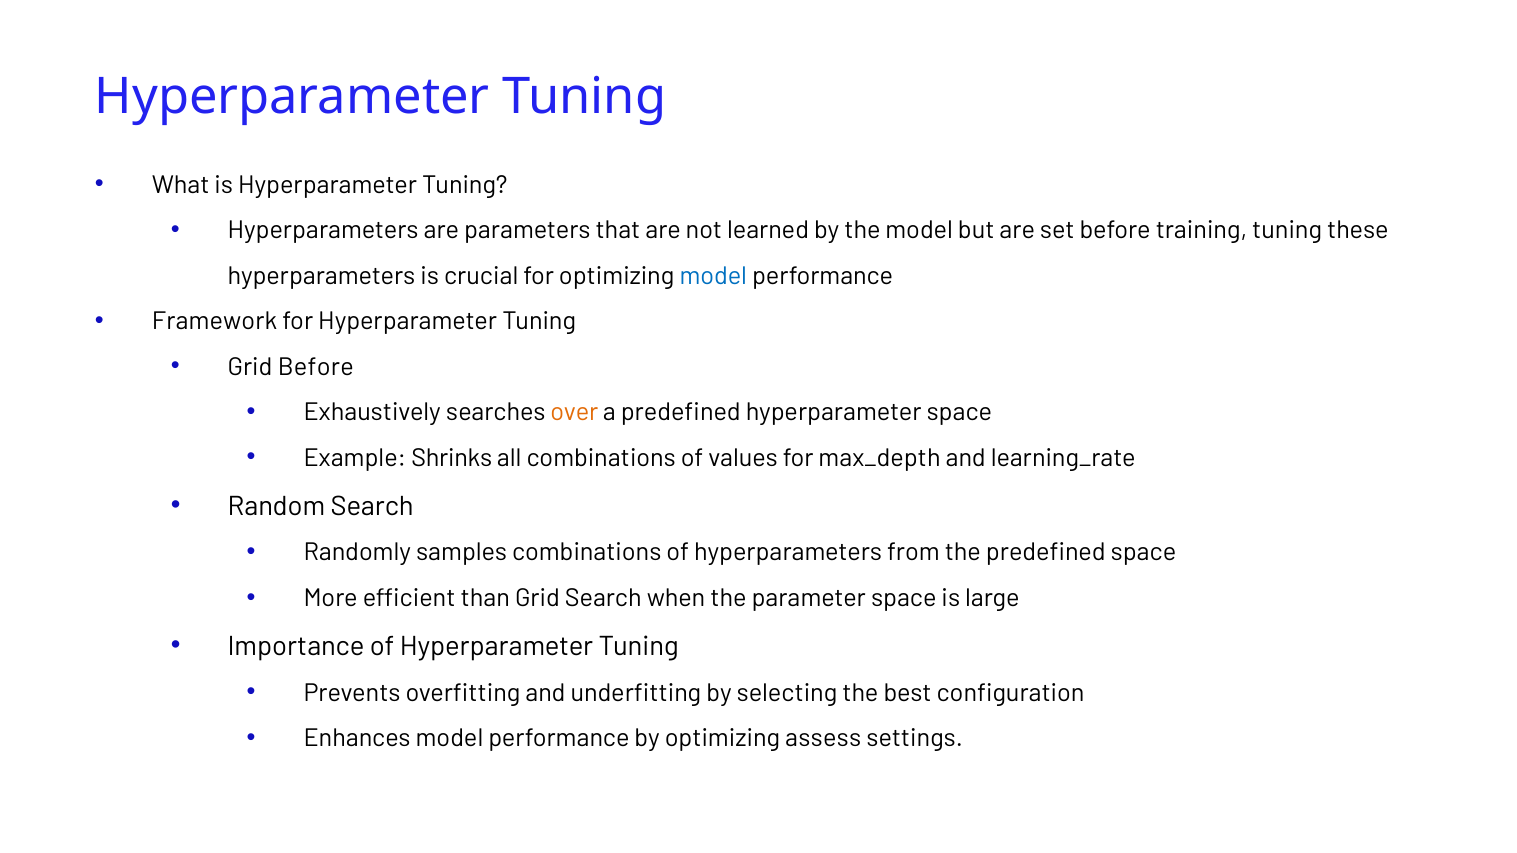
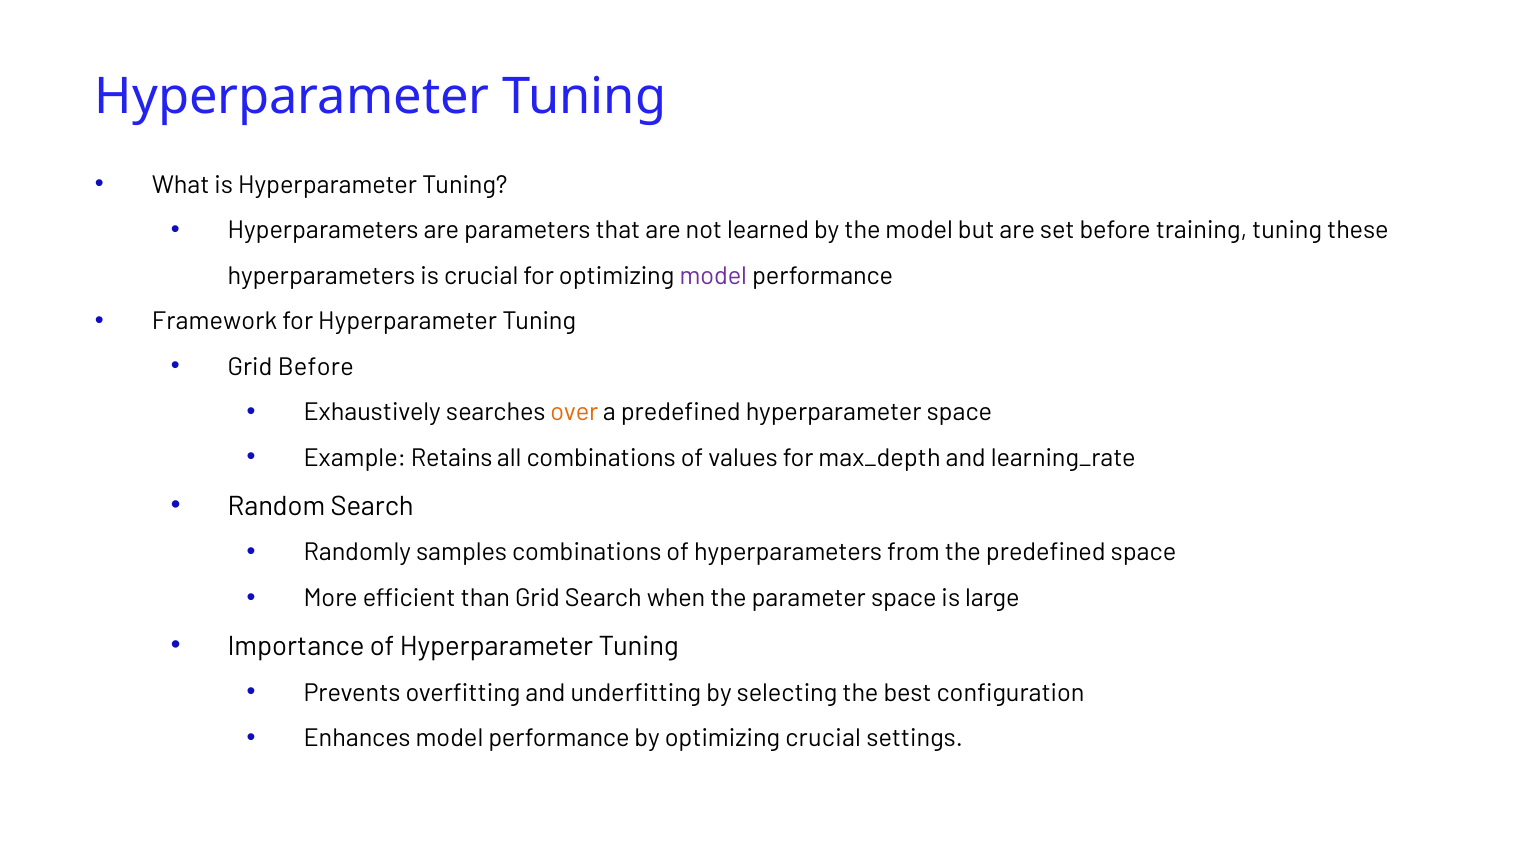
model colour: blue -> purple (713, 276)
Shrinks: Shrinks -> Retains (452, 458)
optimizing assess: assess -> crucial (823, 739)
